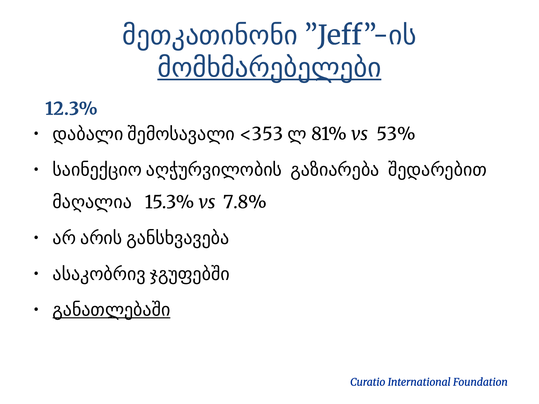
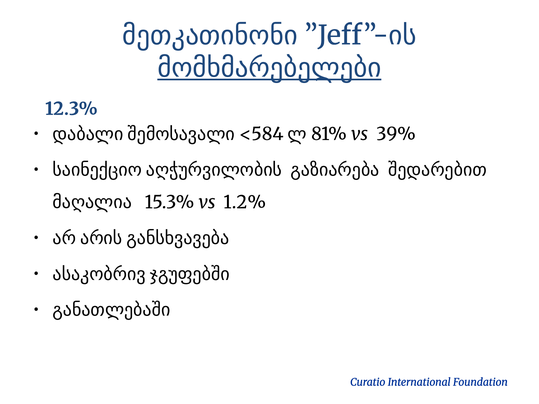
53%: 53% -> 39% (396, 134)
<353: <353 -> <584 (261, 134)
7.8%: 7.8% -> 1.2% (245, 202)
განათლებაში underline: present -> none (111, 310)
